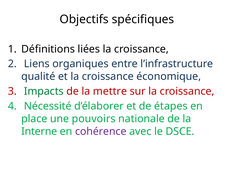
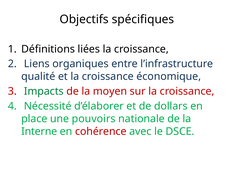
mettre: mettre -> moyen (110, 91)
étapes: étapes -> dollars (171, 106)
cohérence colour: purple -> red (101, 131)
